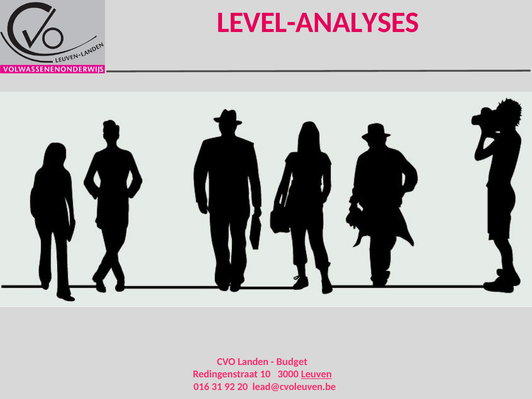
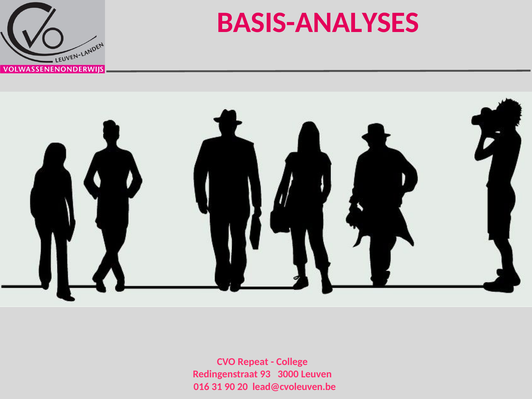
LEVEL-ANALYSES: LEVEL-ANALYSES -> BASIS-ANALYSES (318, 22)
Landen: Landen -> Repeat (253, 362)
Budget: Budget -> College (292, 362)
10: 10 -> 93 (265, 374)
Leuven underline: present -> none (316, 374)
92: 92 -> 90 (230, 387)
